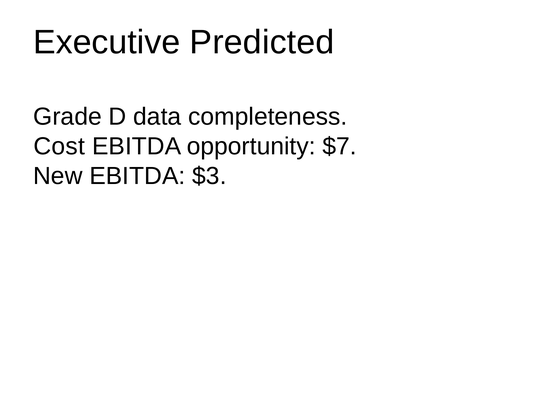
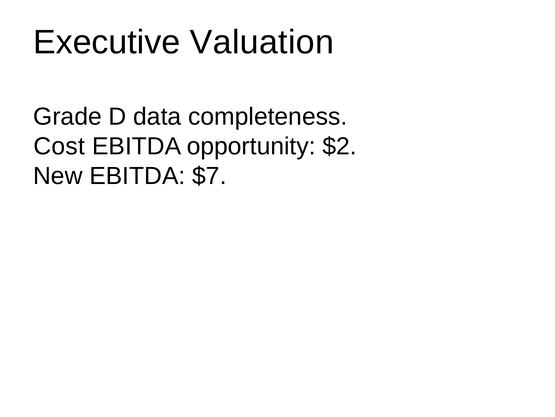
Predicted: Predicted -> Valuation (262, 42)
$7: $7 -> $2 (340, 146)
$3: $3 -> $7 (209, 176)
